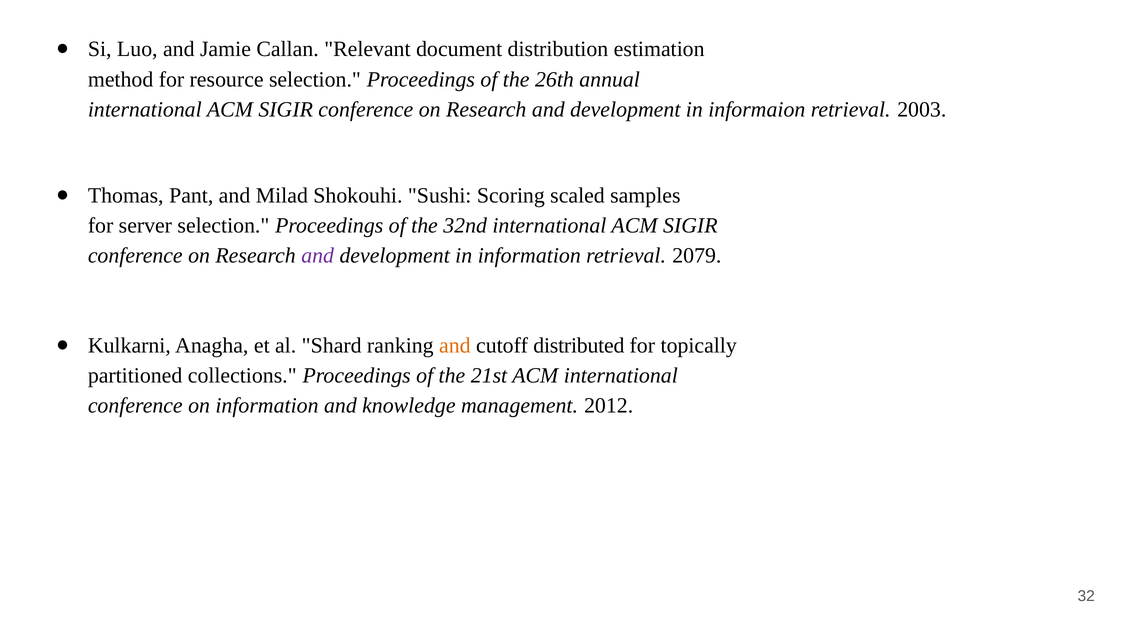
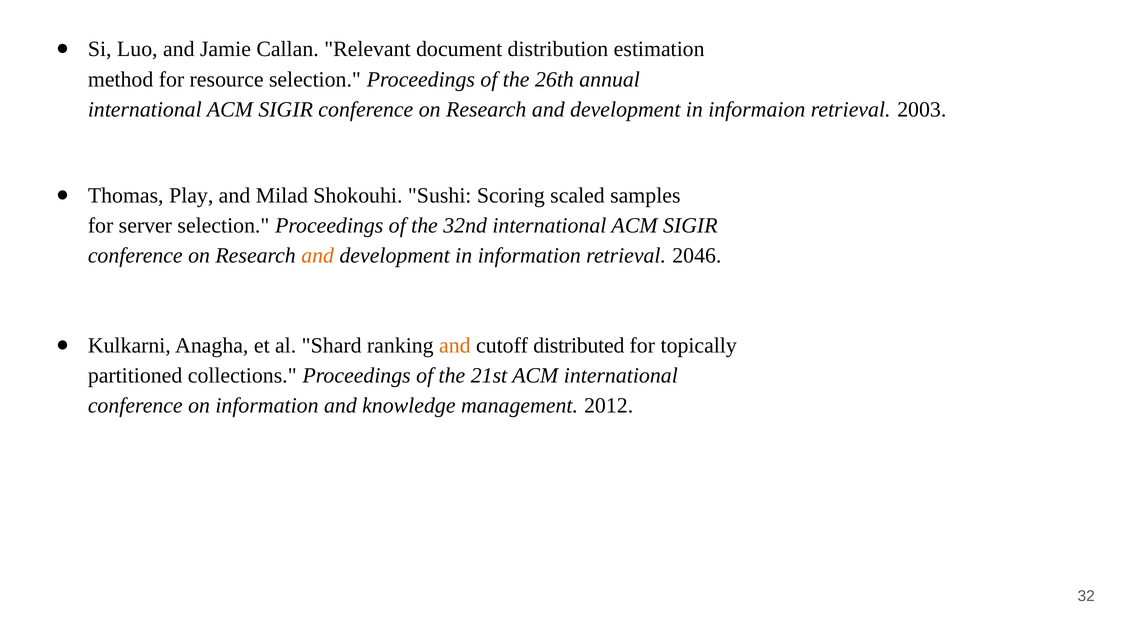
Pant: Pant -> Play (191, 196)
and colour: purple -> orange (318, 256)
2079: 2079 -> 2046 (697, 256)
